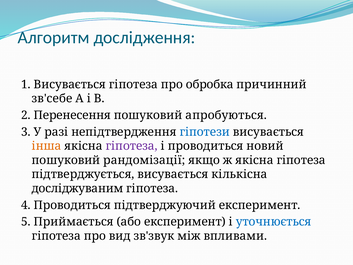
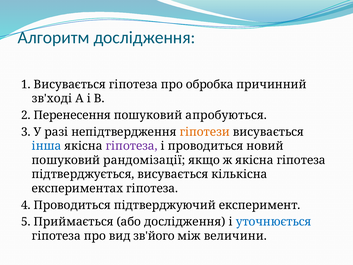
зв'себе: зв'себе -> зв'ході (52, 98)
гіпотези colour: blue -> orange (205, 132)
інша colour: orange -> blue (47, 146)
досліджуваним: досліджуваним -> експериментах (77, 188)
або експеримент: експеримент -> дослідження (185, 222)
зв'звук: зв'звук -> зв'його (154, 236)
впливами: впливами -> величини (235, 236)
